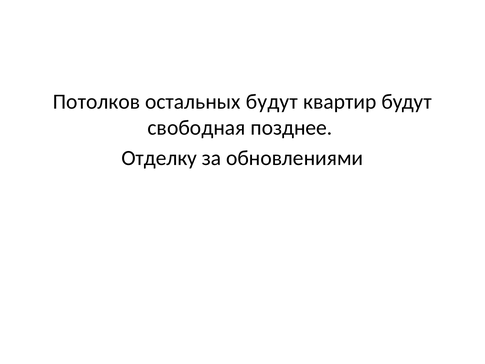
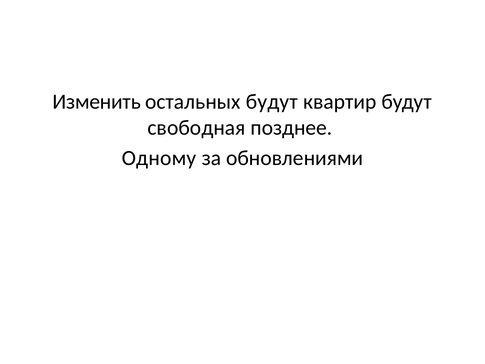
Потолков: Потолков -> Изменить (97, 102)
Отделку: Отделку -> Одному (159, 158)
